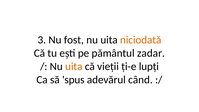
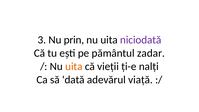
fost: fost -> prin (74, 40)
niciodată colour: orange -> purple (141, 40)
lupți: lupți -> nalți (149, 66)
spus: spus -> dată (73, 80)
când: când -> viață (141, 80)
